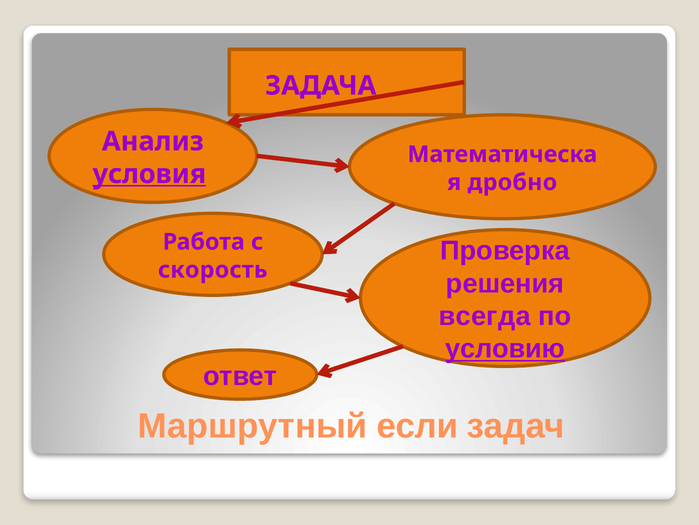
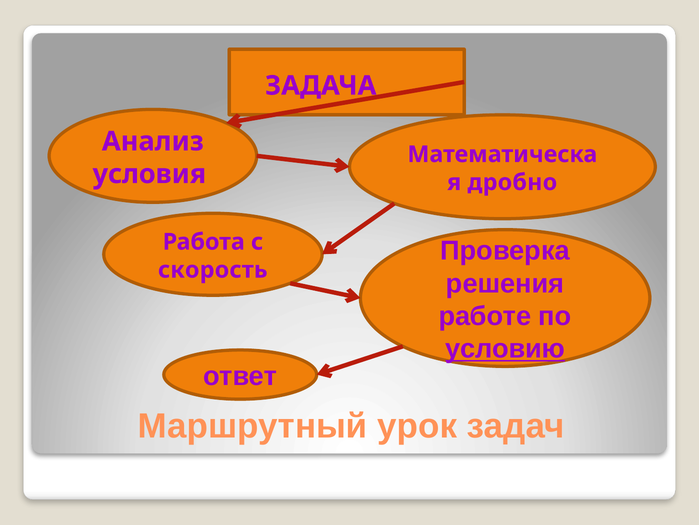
условия underline: present -> none (149, 174)
всегда: всегда -> работе (485, 316)
если: если -> урок (417, 426)
